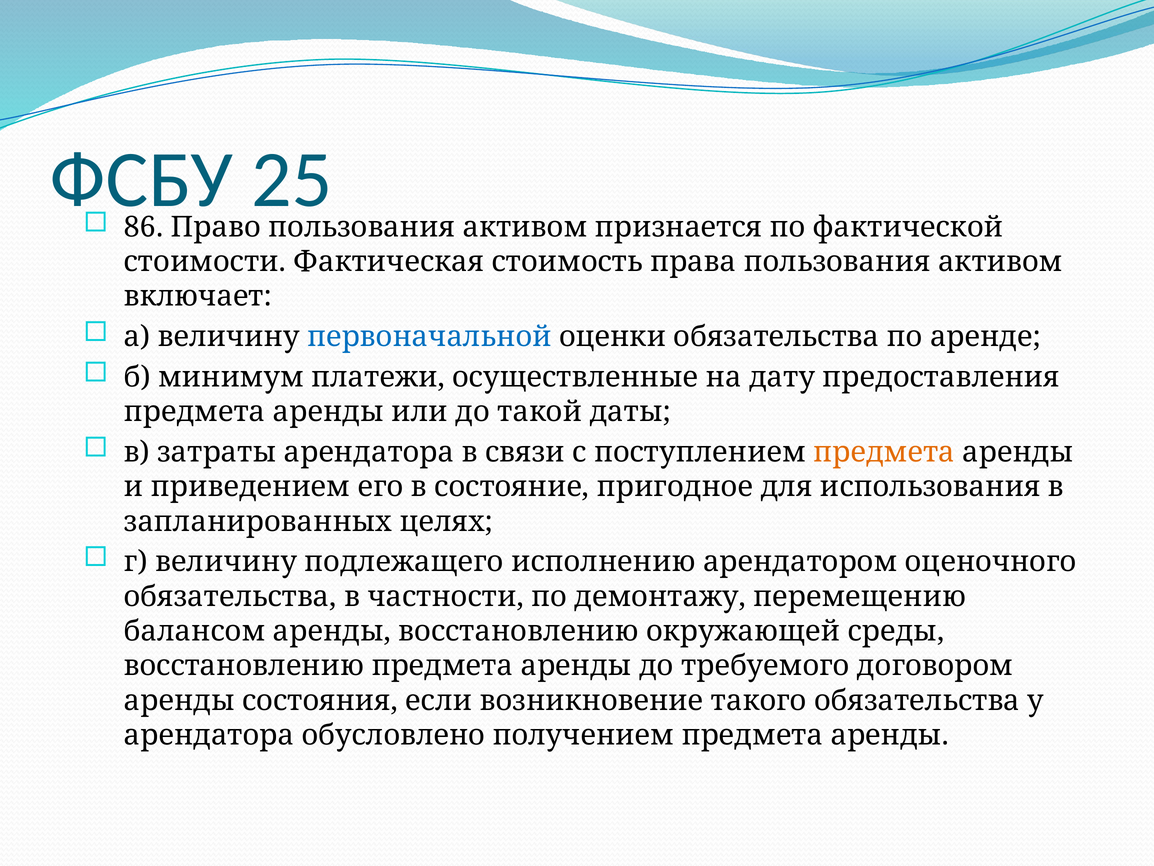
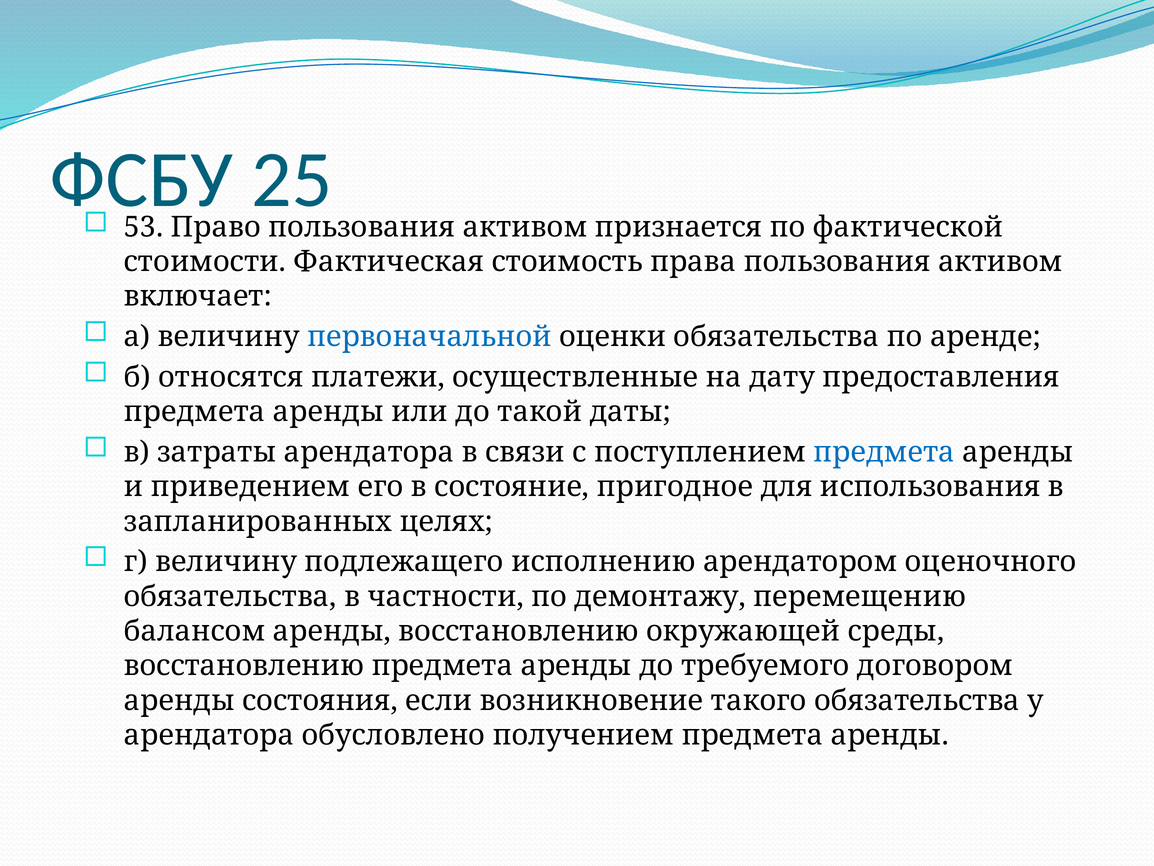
86: 86 -> 53 (144, 227)
минимум: минимум -> относятся (231, 377)
предмета colour: orange -> blue (884, 452)
